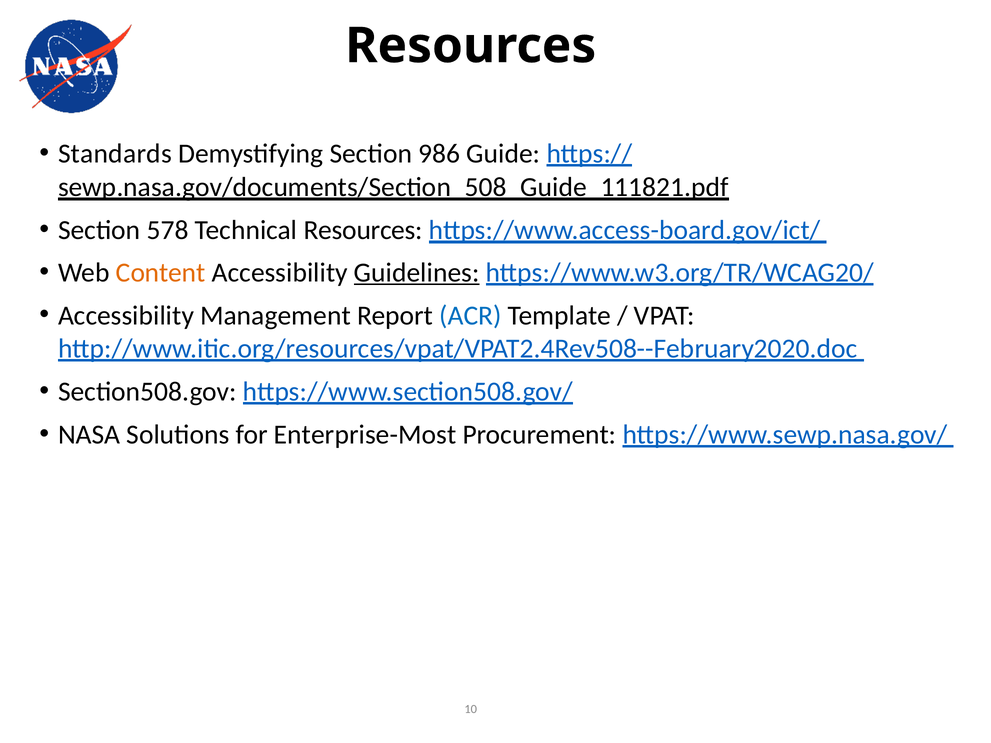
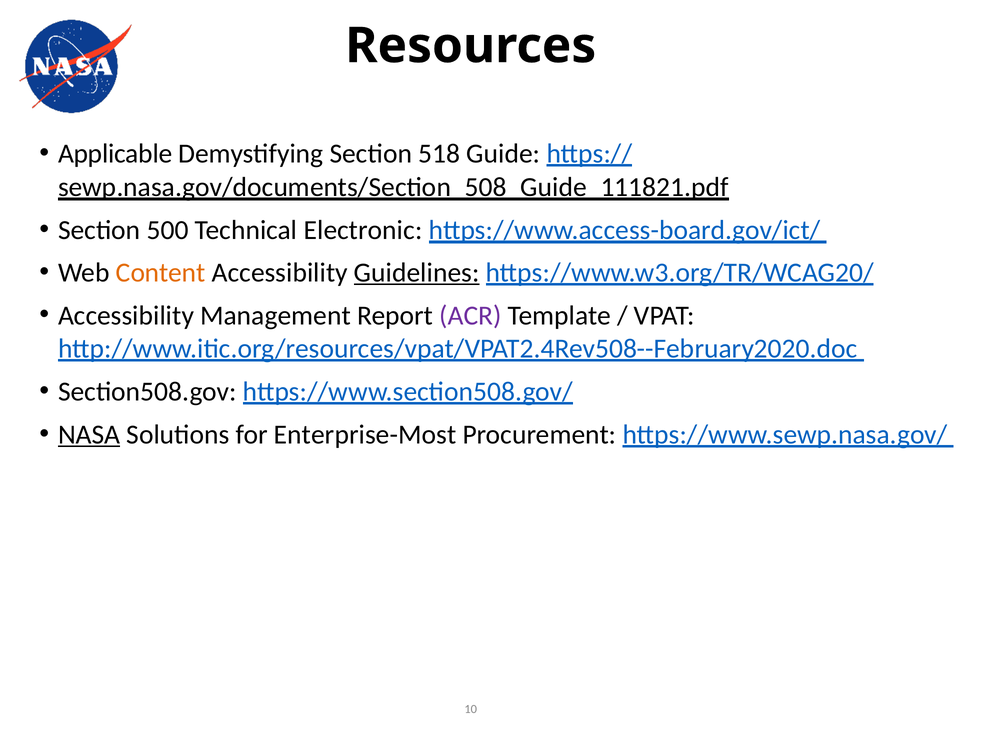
Standards: Standards -> Applicable (115, 154)
986: 986 -> 518 (439, 154)
578: 578 -> 500 (168, 230)
Technical Resources: Resources -> Electronic (363, 230)
ACR colour: blue -> purple (470, 316)
NASA underline: none -> present (89, 435)
